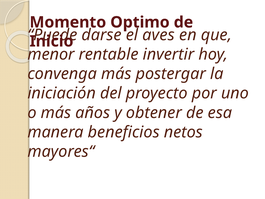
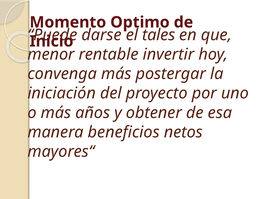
aves: aves -> tales (159, 35)
